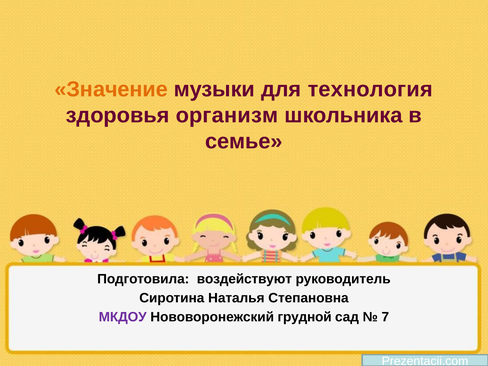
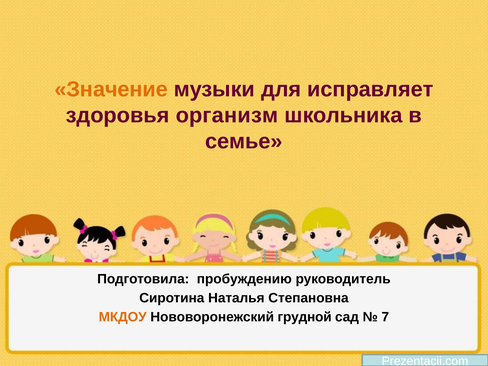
технология: технология -> исправляет (370, 89)
воздействуют: воздействуют -> пробуждению (244, 279)
МКДОУ colour: purple -> orange (123, 317)
